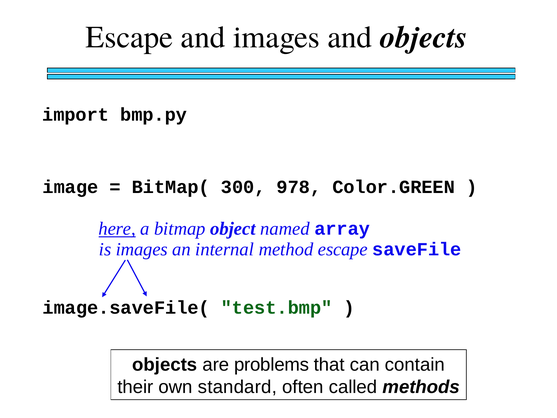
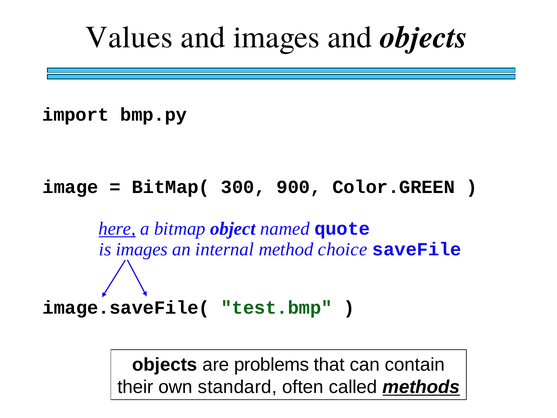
Escape: Escape -> Values (129, 37)
978: 978 -> 900 (299, 187)
array: array -> quote (342, 229)
method escape: escape -> choice (343, 249)
methods underline: none -> present (421, 387)
